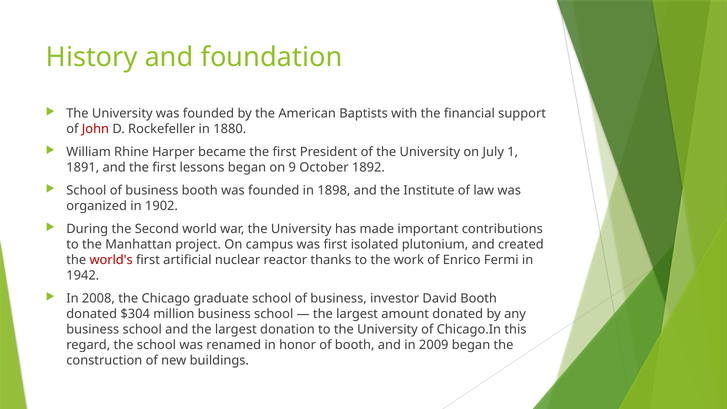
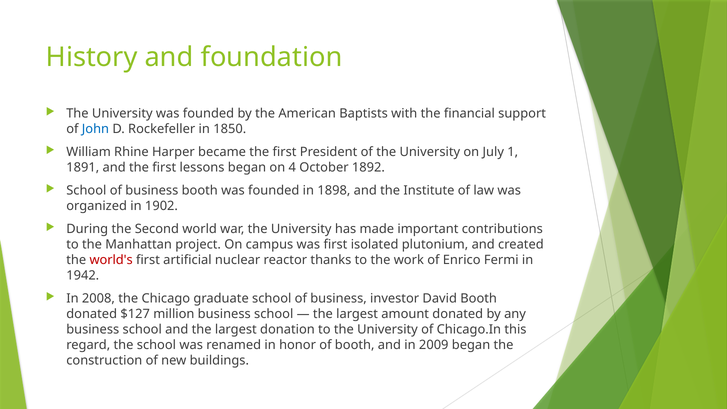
John colour: red -> blue (95, 129)
1880: 1880 -> 1850 (230, 129)
9: 9 -> 4 (292, 168)
$304: $304 -> $127 (135, 314)
